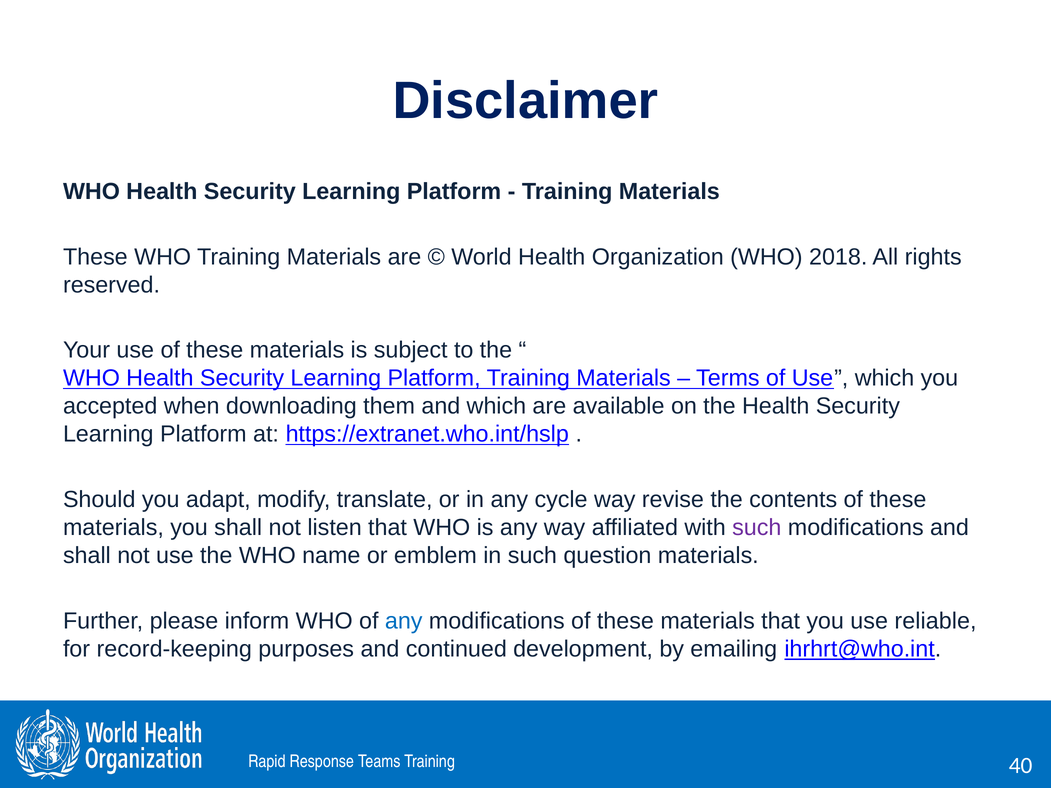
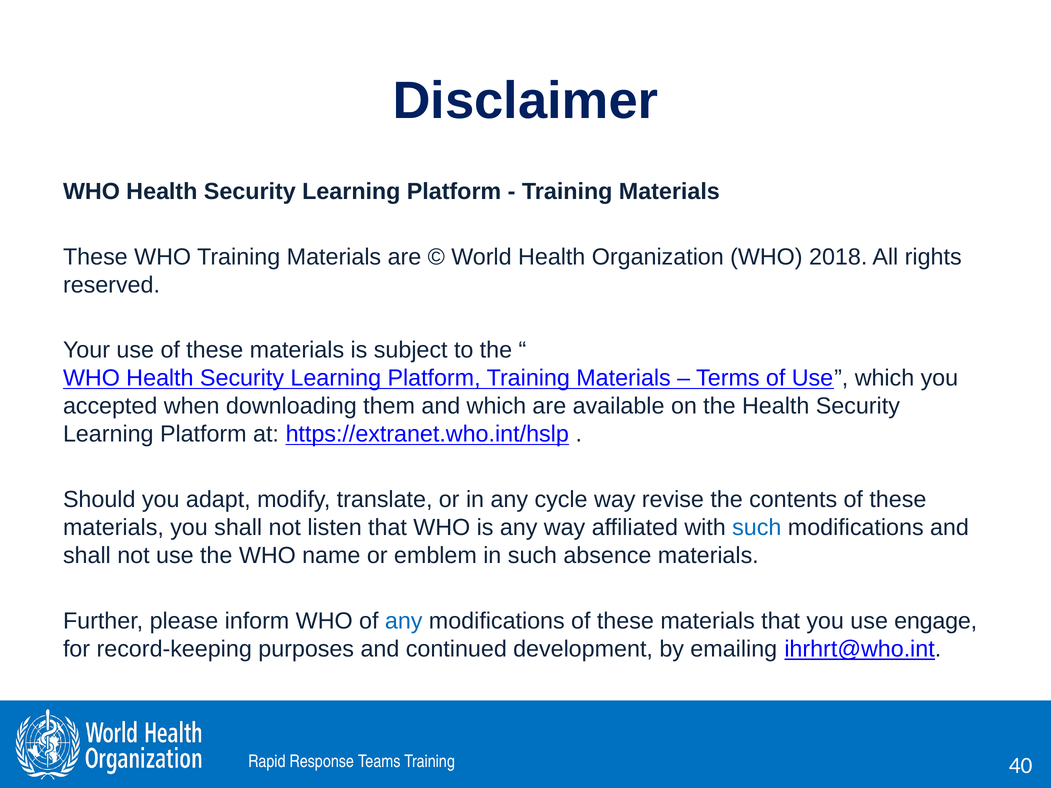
such colour: purple -> blue (757, 528)
question: question -> absence (607, 556)
reliable: reliable -> engage (936, 621)
